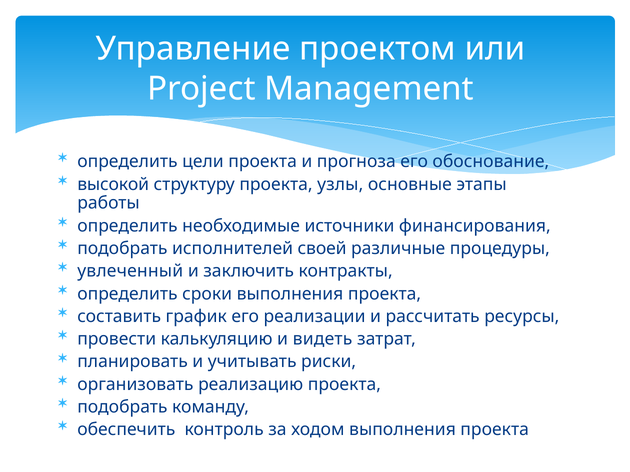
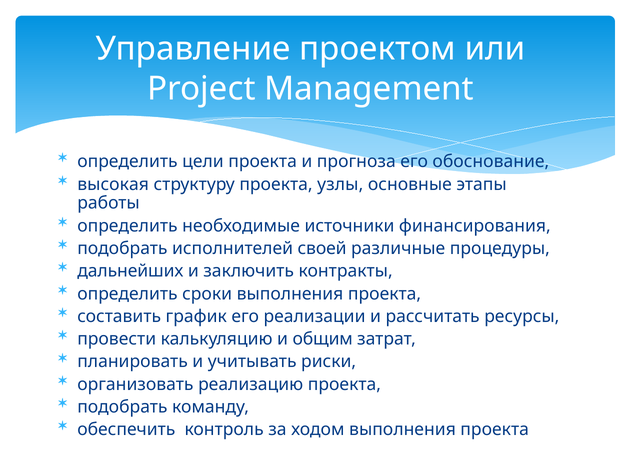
высокой: высокой -> высокая (113, 185)
увлеченный: увлеченный -> дальнейших (130, 271)
видеть: видеть -> общим (323, 339)
